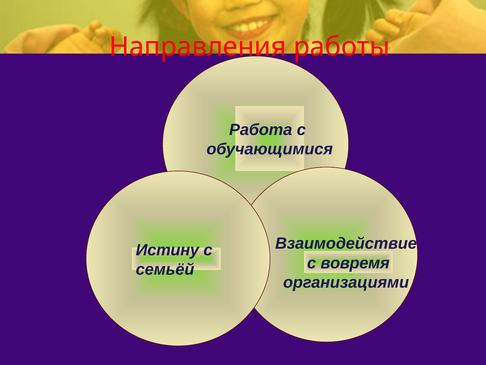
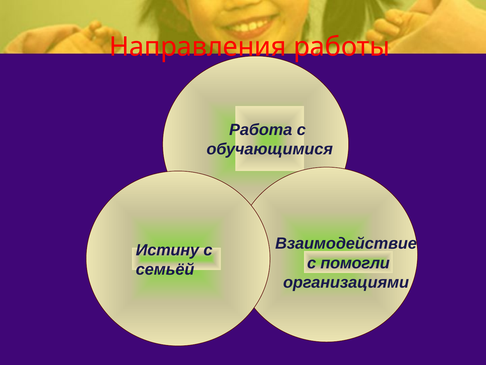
вовремя: вовремя -> помогли (355, 263)
